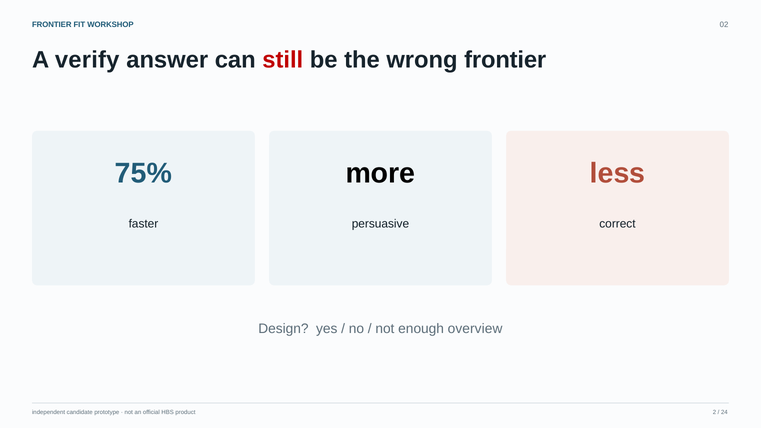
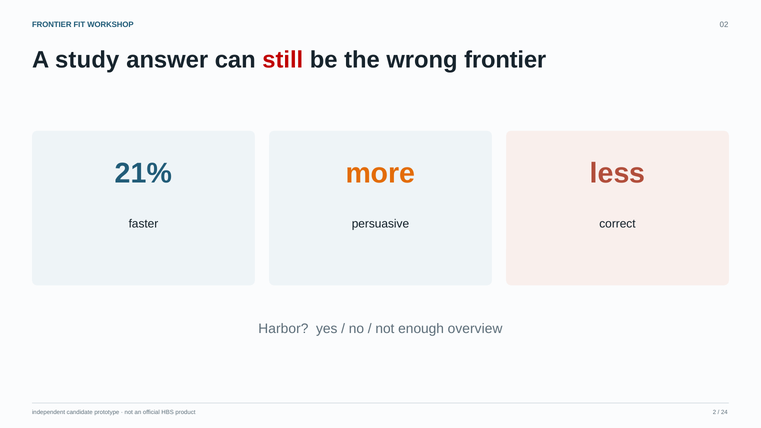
verify: verify -> study (87, 60)
75%: 75% -> 21% (143, 173)
more colour: black -> orange (380, 173)
Design: Design -> Harbor (283, 329)
